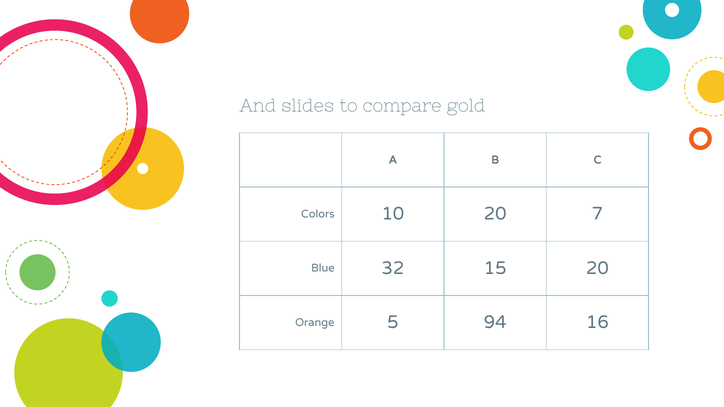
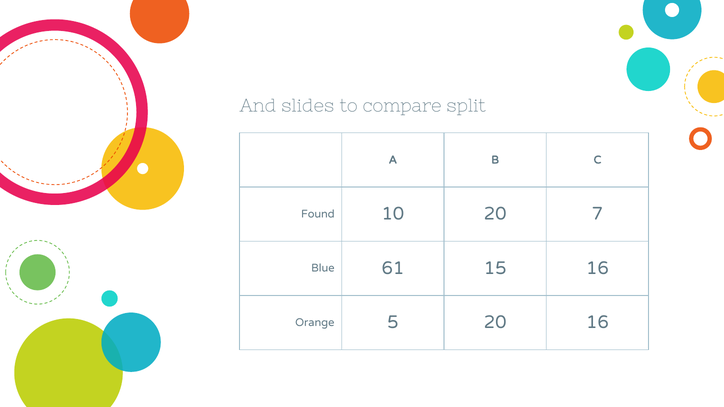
gold: gold -> split (466, 106)
Colors: Colors -> Found (318, 214)
32: 32 -> 61 (393, 268)
15 20: 20 -> 16 (597, 268)
5 94: 94 -> 20 (495, 323)
